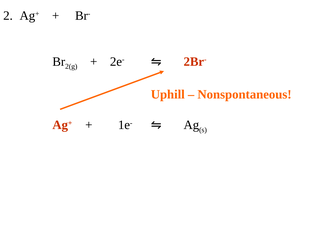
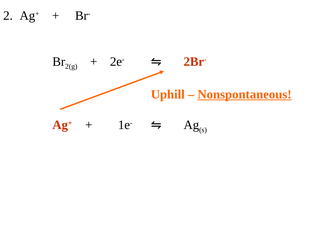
Nonspontaneous underline: none -> present (245, 94)
